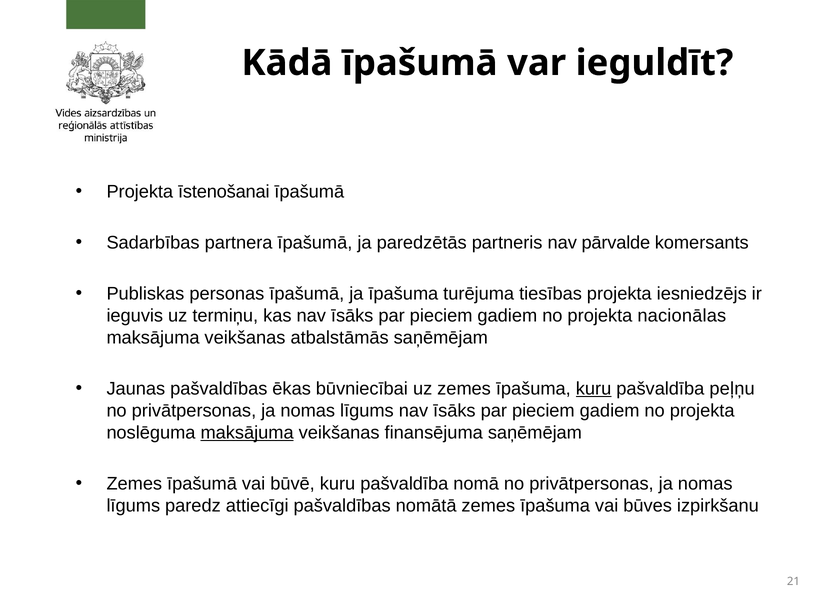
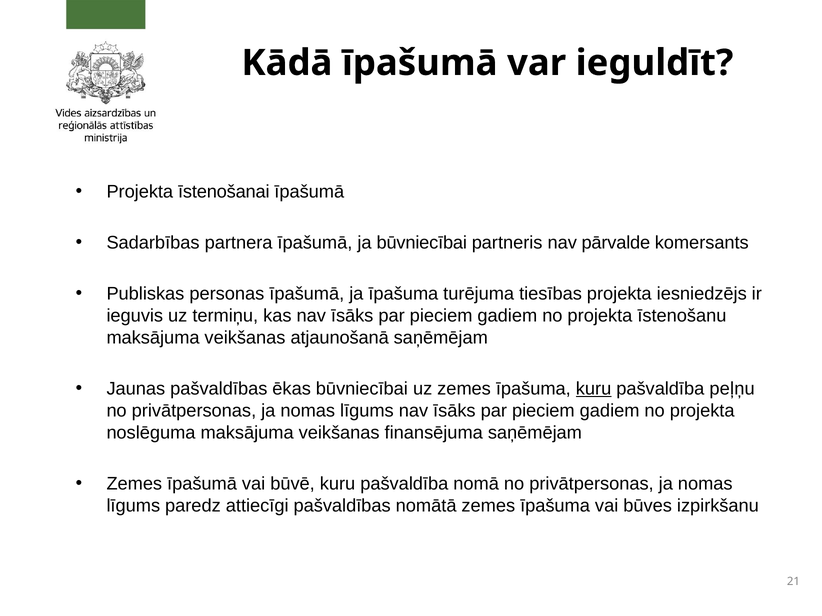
ja paredzētās: paredzētās -> būvniecībai (422, 243)
nacionālas: nacionālas -> īstenošanu (682, 316)
atbalstāmās: atbalstāmās -> atjaunošanā (340, 338)
maksājuma underline: present -> none (247, 433)
